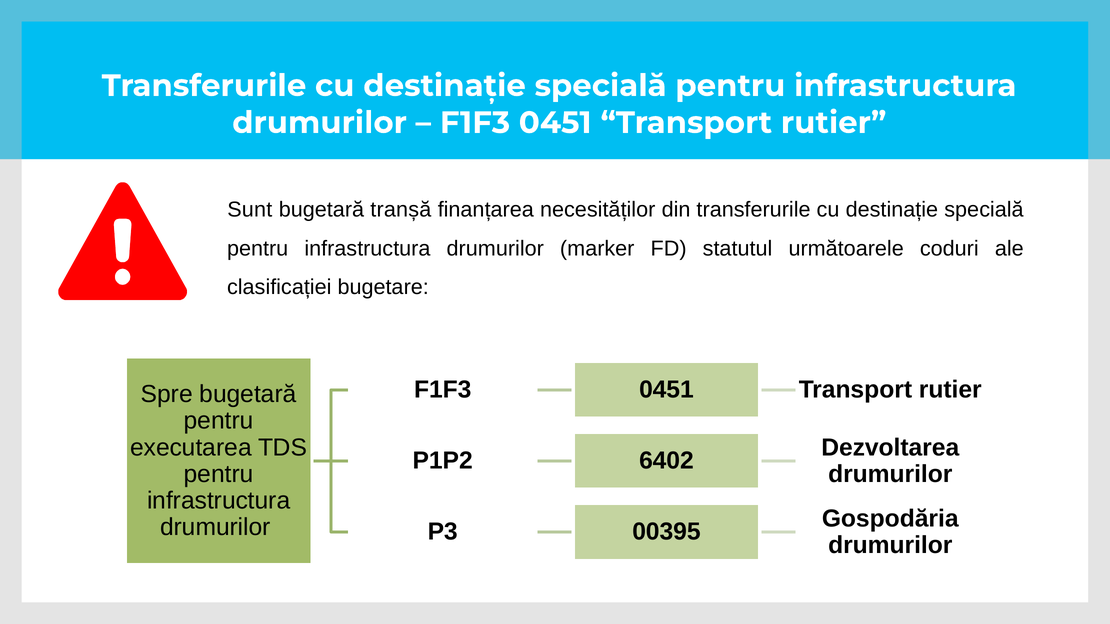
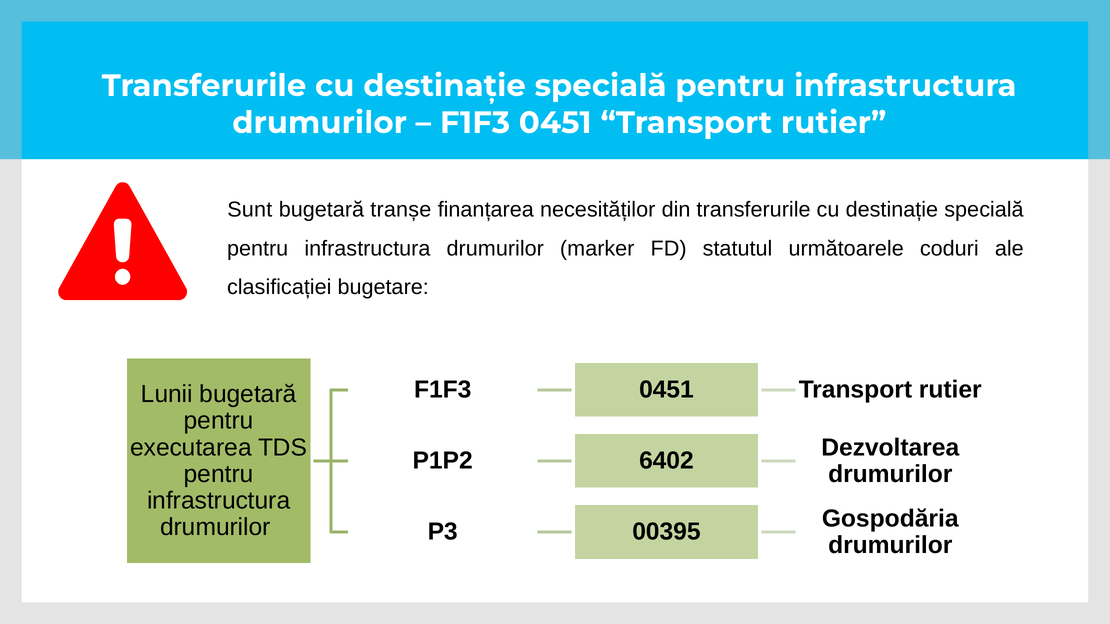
tranșă: tranșă -> tranșe (401, 210)
Spre: Spre -> Lunii (167, 395)
